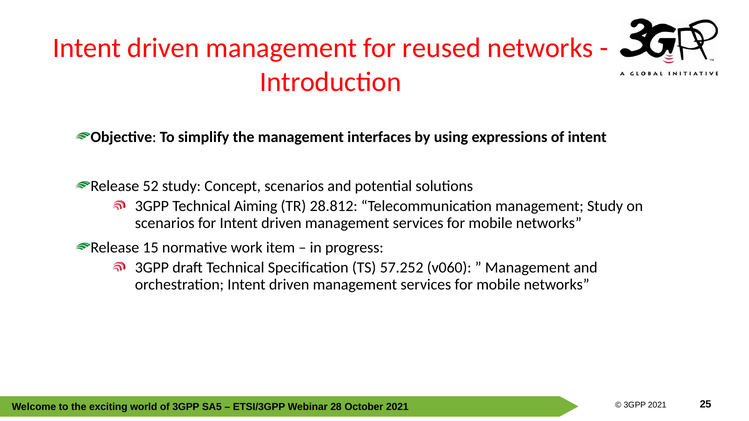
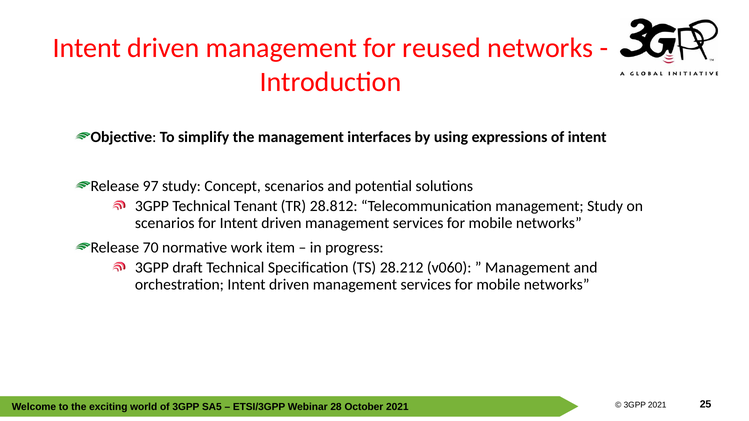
52: 52 -> 97 (151, 186)
Aiming: Aiming -> Tenant (256, 206)
15: 15 -> 70 (151, 248)
57.252: 57.252 -> 28.212 (402, 268)
